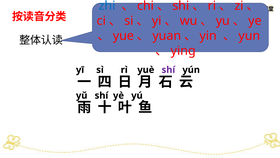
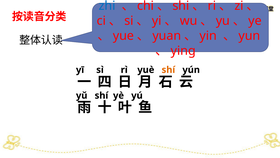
shí colour: purple -> orange (168, 70)
